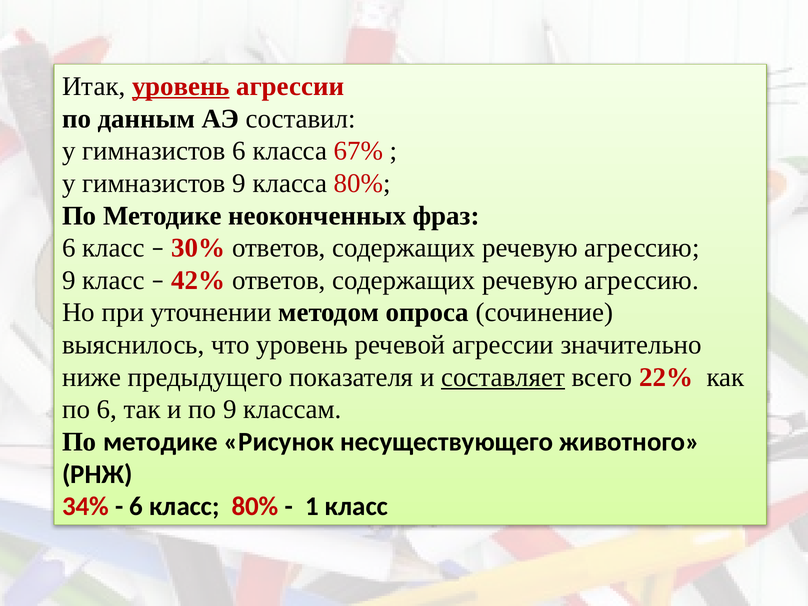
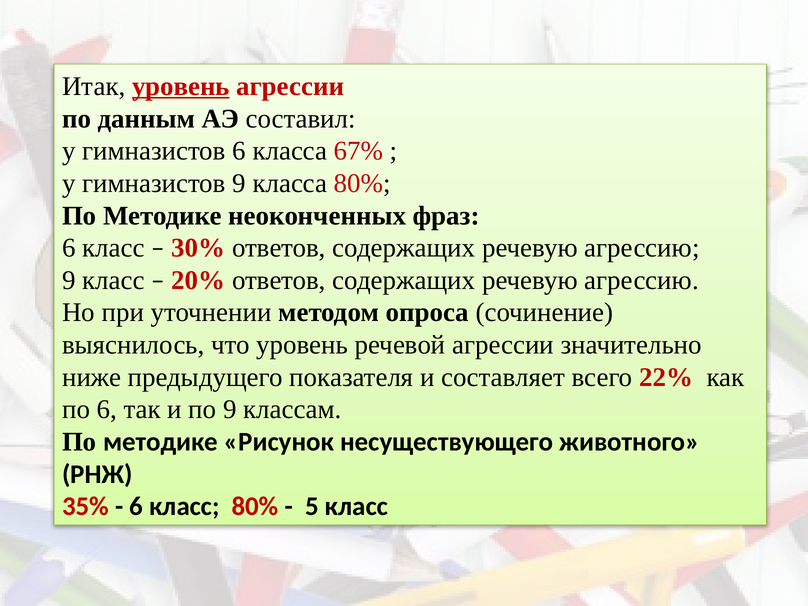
42%: 42% -> 20% (198, 280)
составляет underline: present -> none (503, 377)
34%: 34% -> 35% (86, 507)
1: 1 -> 5 (312, 507)
